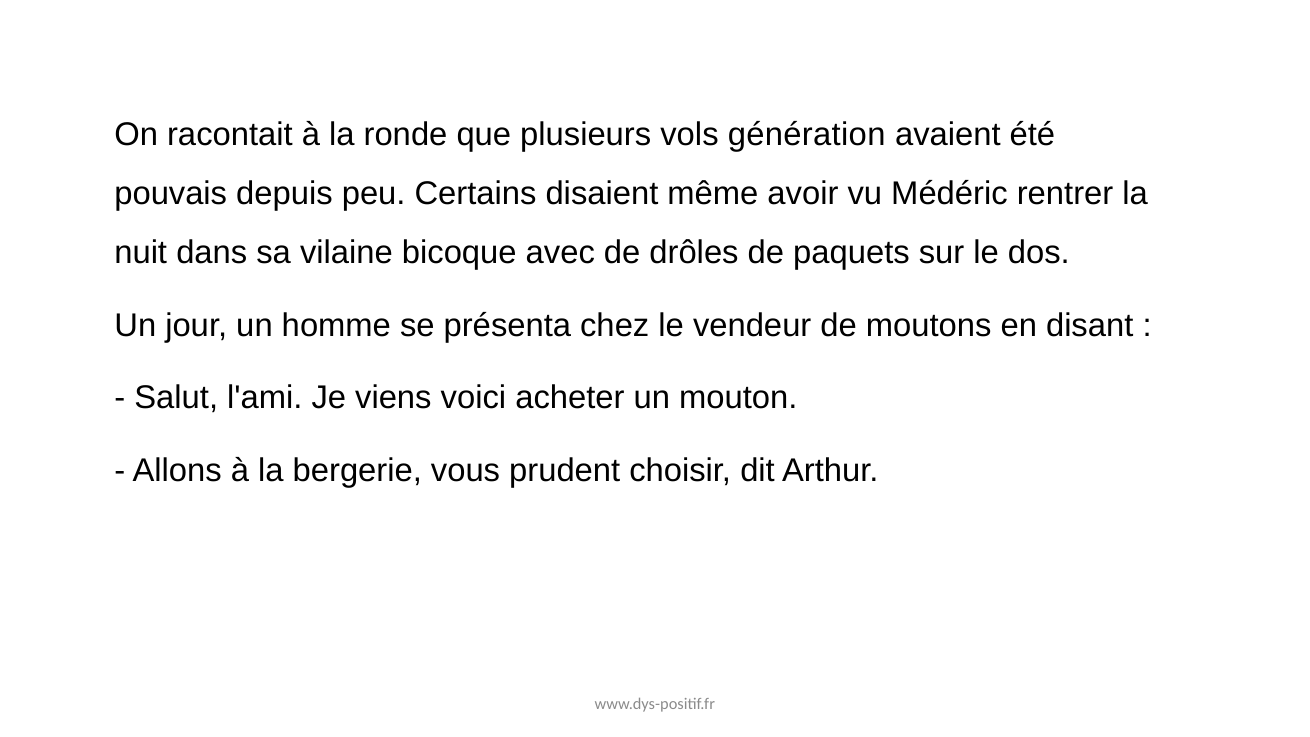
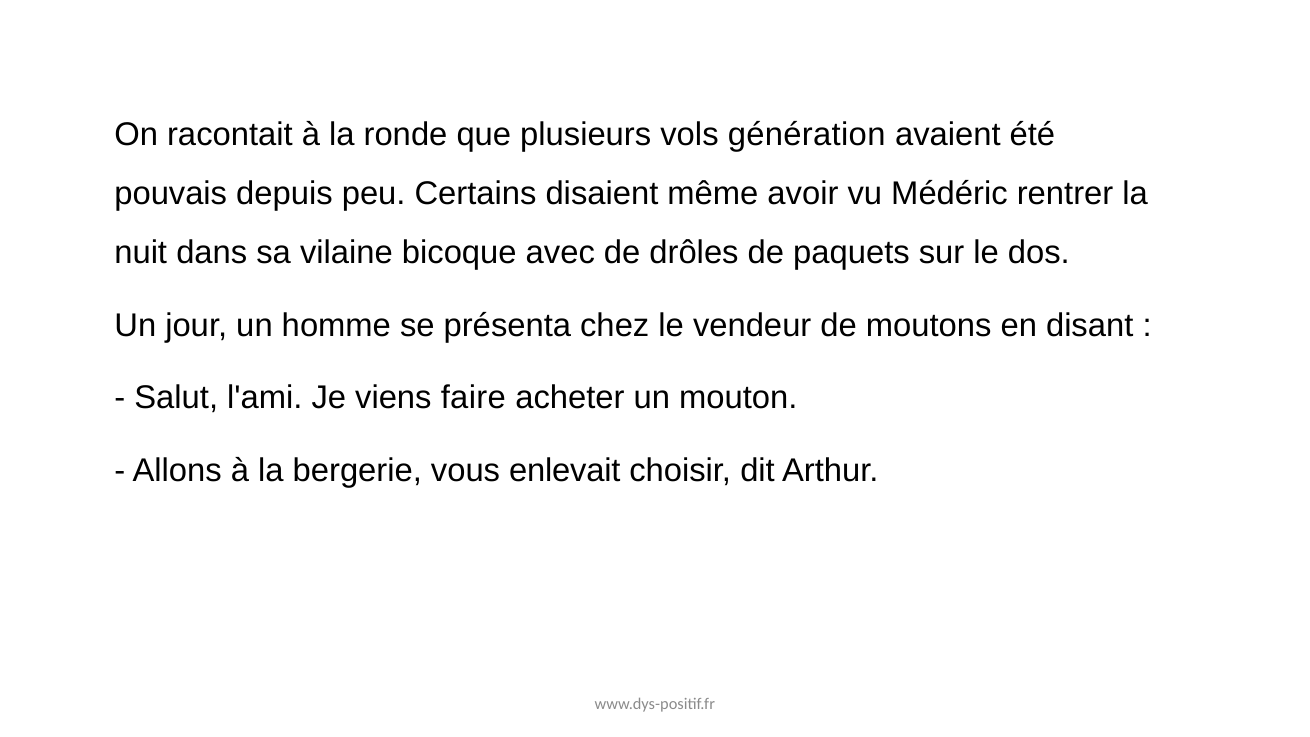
voici: voici -> faire (473, 398)
prudent: prudent -> enlevait (565, 470)
